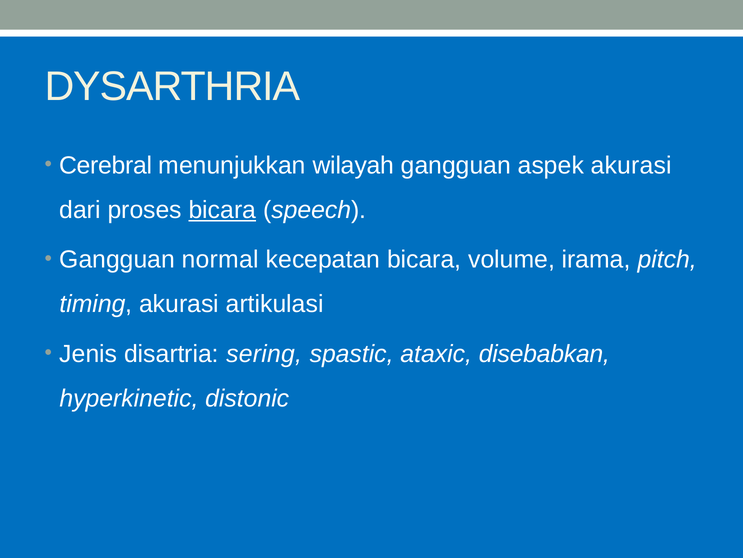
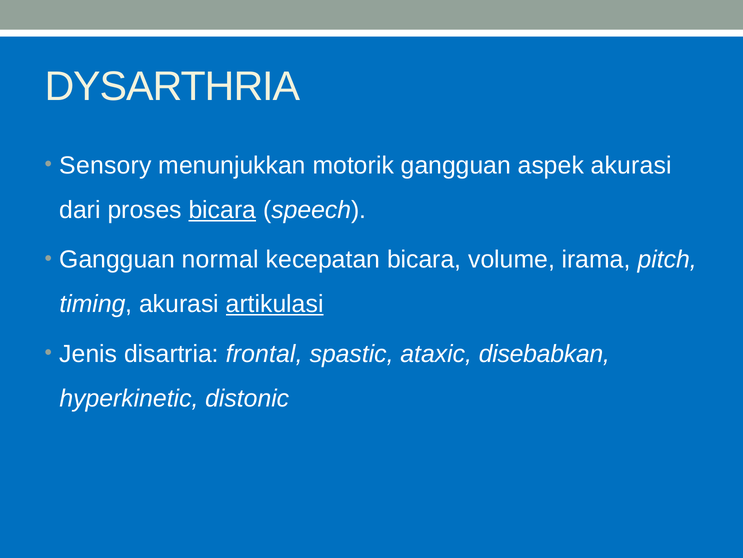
Cerebral: Cerebral -> Sensory (105, 165)
wilayah: wilayah -> motorik (353, 165)
artikulasi underline: none -> present (275, 304)
sering: sering -> frontal (264, 353)
